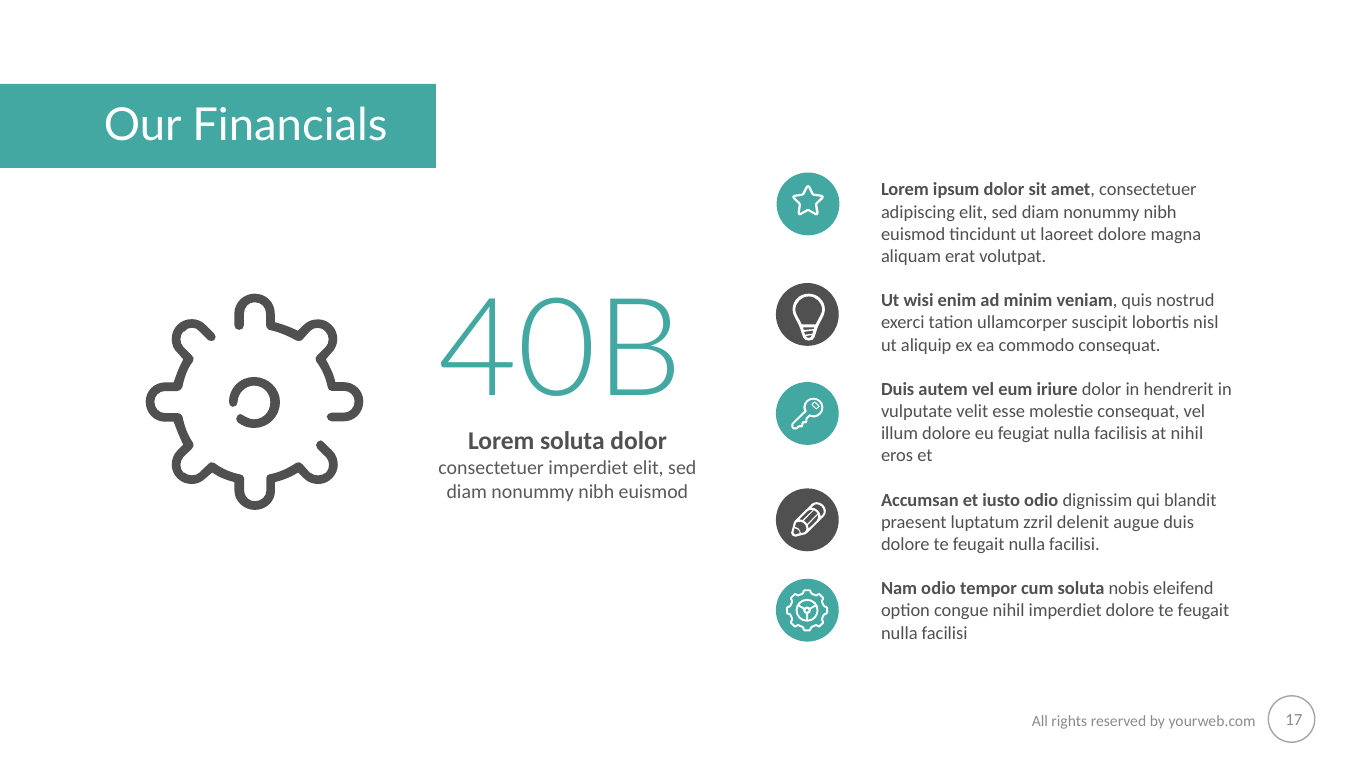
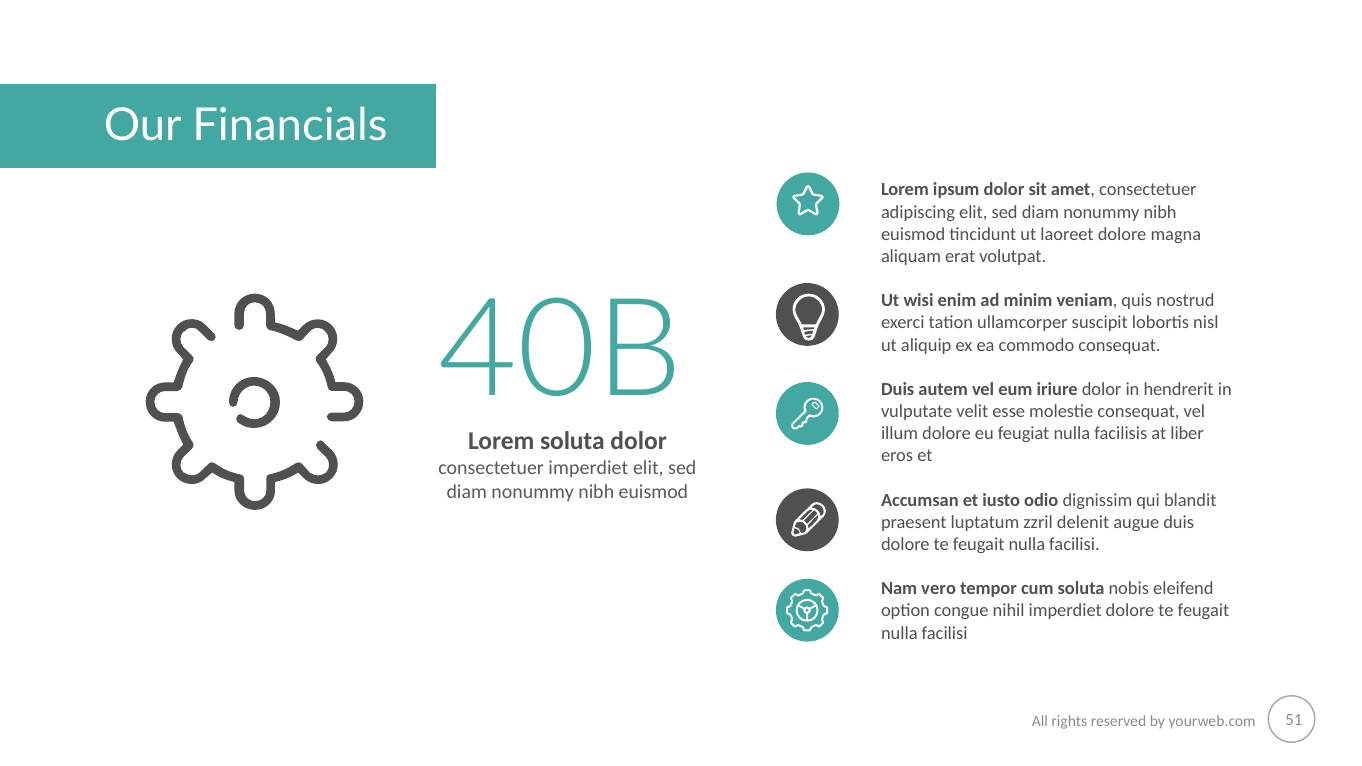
at nihil: nihil -> liber (1187, 434)
Nam odio: odio -> vero (939, 589)
17: 17 -> 51 (1294, 720)
